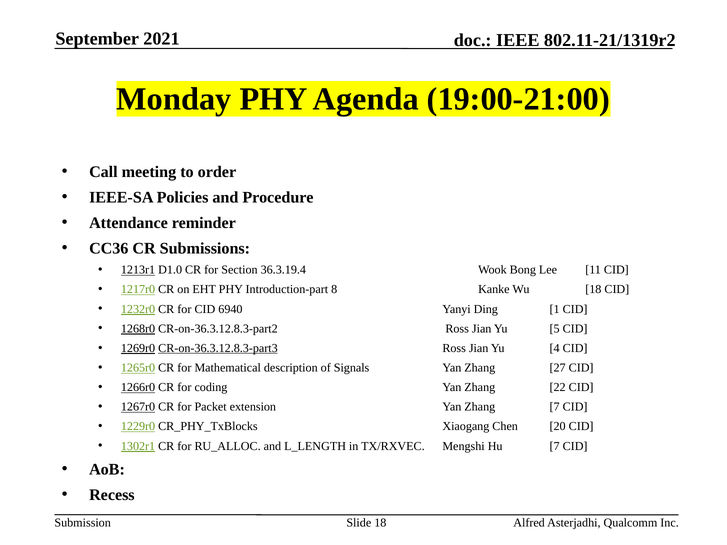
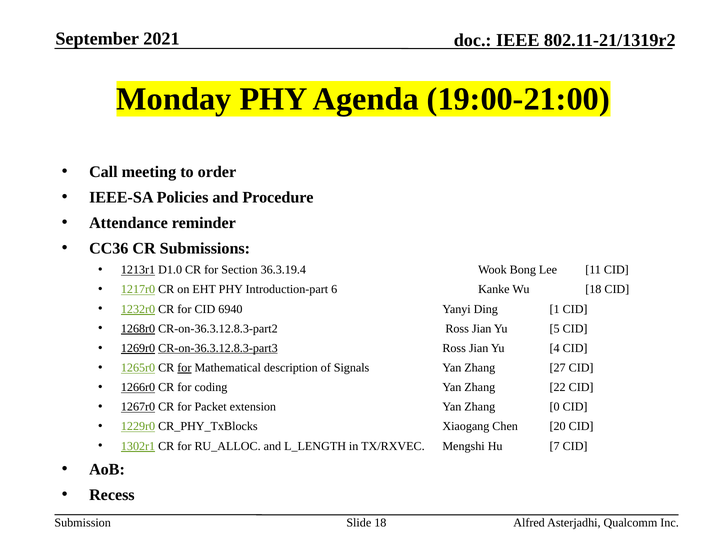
8: 8 -> 6 (334, 290)
for underline: none -> present (184, 368)
Zhang 7: 7 -> 0 (555, 407)
